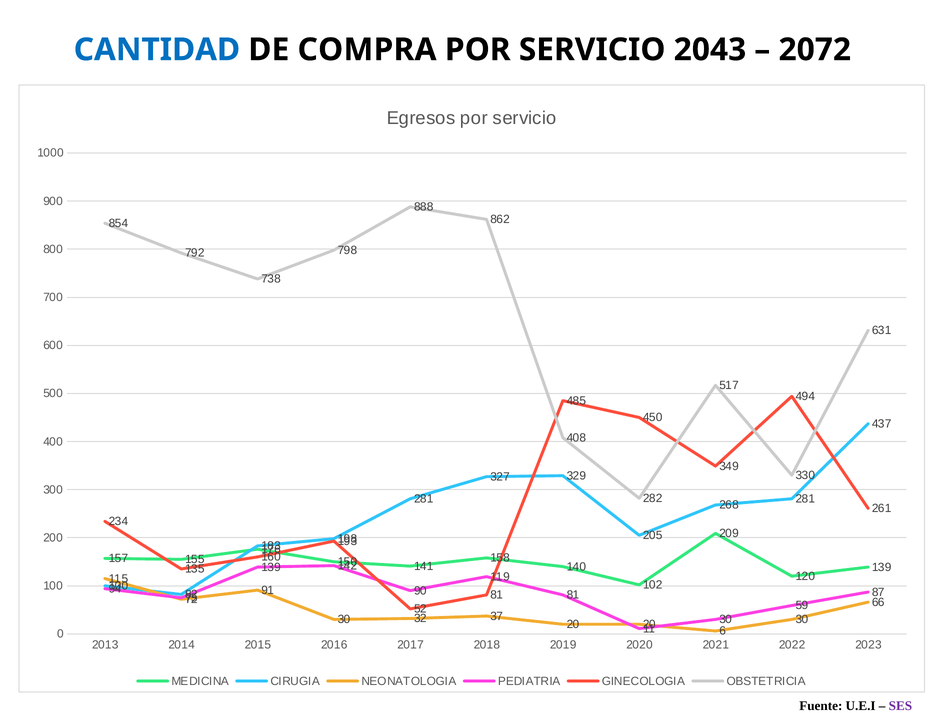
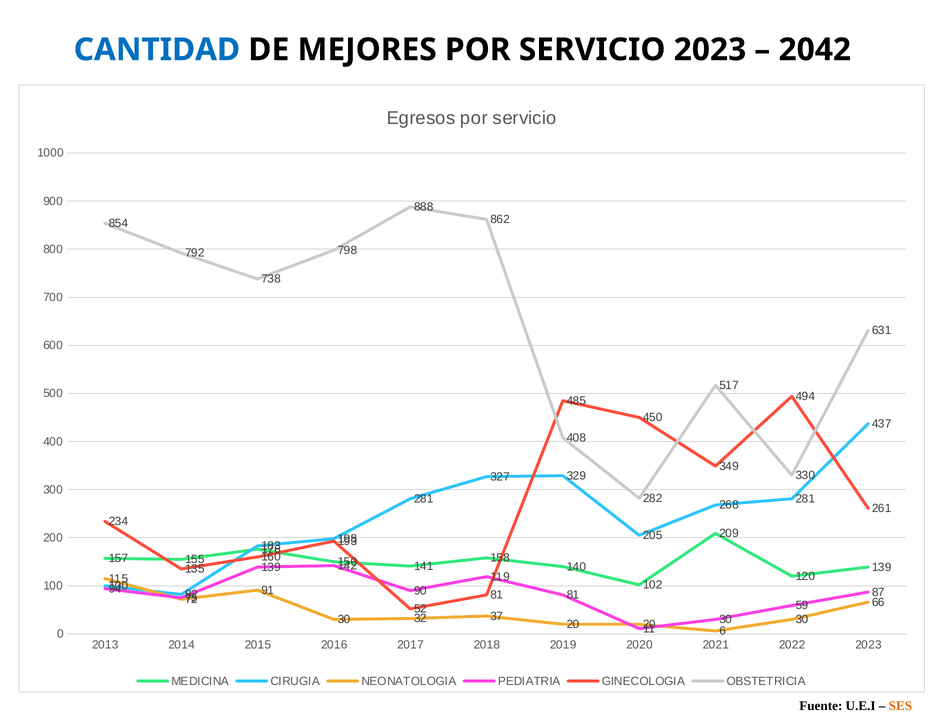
COMPRA: COMPRA -> MEJORES (367, 50)
SERVICIO 2043: 2043 -> 2023 (710, 50)
2072: 2072 -> 2042 (815, 50)
SES colour: purple -> orange (900, 706)
